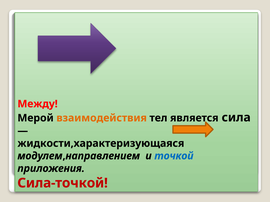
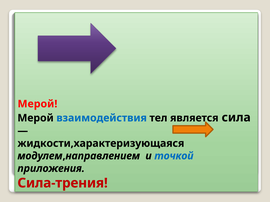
Между: Между -> Мерой (37, 104)
взаимодействия colour: orange -> blue (102, 118)
Сила-точкой: Сила-точкой -> Сила-трения (63, 183)
